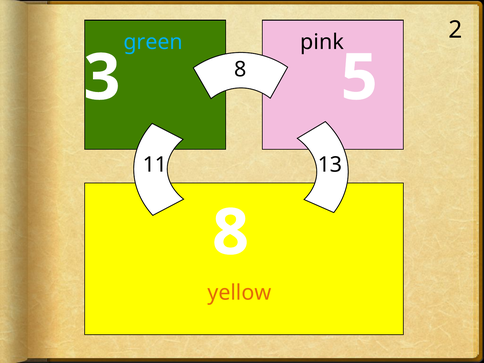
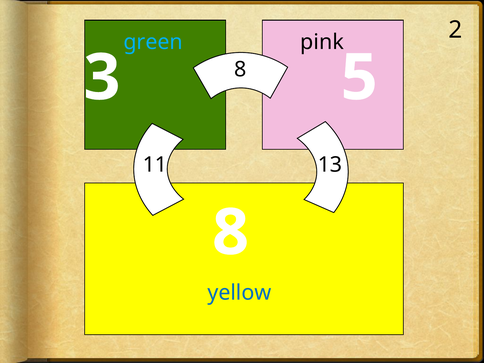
yellow colour: orange -> blue (239, 293)
